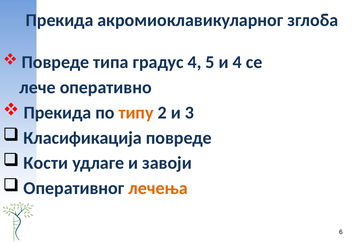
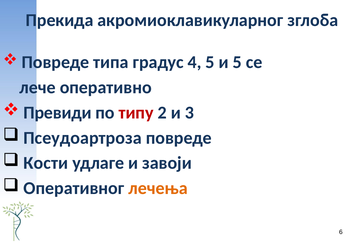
и 4: 4 -> 5 (237, 62)
Прекида: Прекида -> Превиди (58, 113)
типу colour: orange -> red (136, 113)
Класификација: Класификација -> Псеудоартроза (83, 138)
